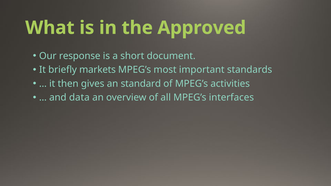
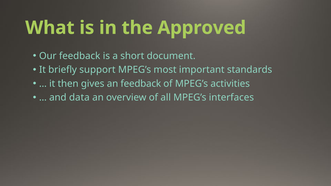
Our response: response -> feedback (80, 56)
markets: markets -> support (97, 70)
an standard: standard -> feedback (141, 84)
